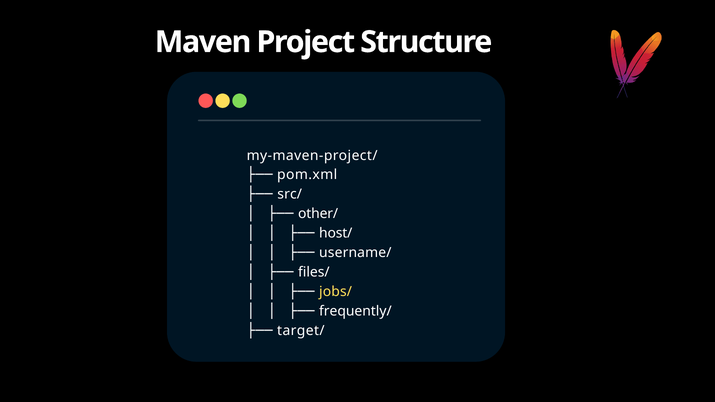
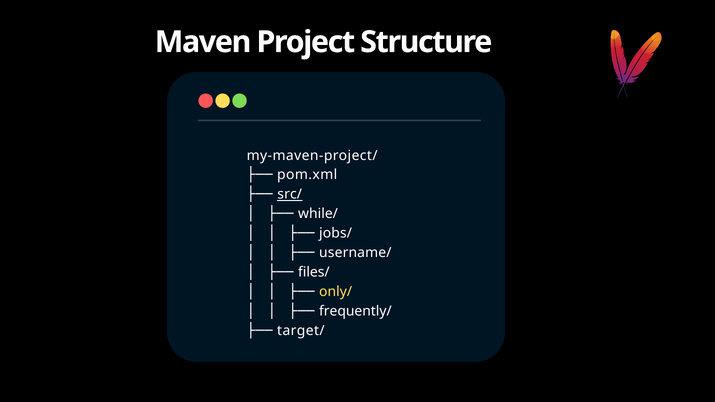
src/ underline: none -> present (290, 194)
other/: other/ -> while/ (318, 214)
host/: host/ -> jobs/ (336, 233)
jobs/: jobs/ -> only/ (336, 292)
